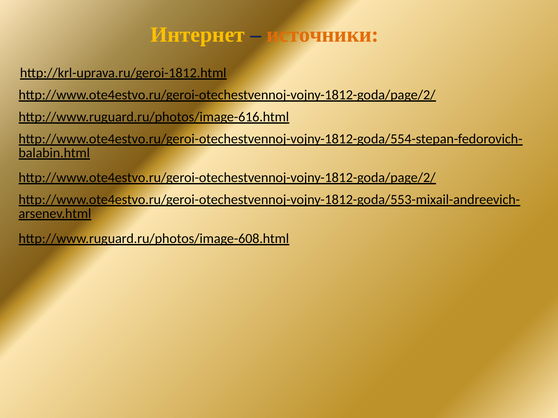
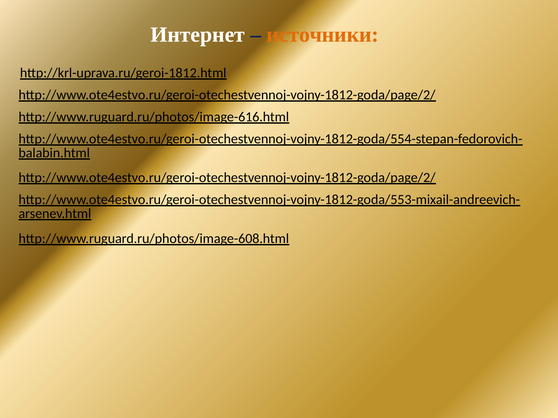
Интернет colour: yellow -> white (198, 35)
